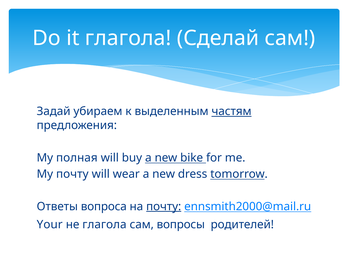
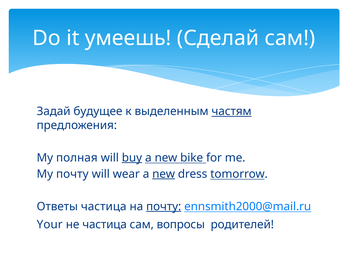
it глагола: глагола -> умеешь (128, 38)
убираем: убираем -> будущее (98, 111)
buy underline: none -> present (132, 158)
new underline: none -> present (164, 174)
Ответы вопроса: вопроса -> частица (104, 206)
не глагола: глагола -> частица (105, 225)
